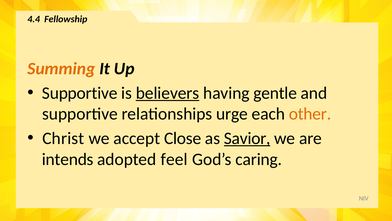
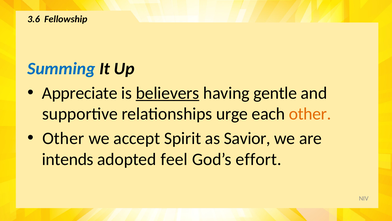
4.4: 4.4 -> 3.6 (34, 19)
Summing colour: orange -> blue (61, 69)
Supportive: Supportive -> Appreciate (80, 93)
Christ: Christ -> Other (63, 138)
Close: Close -> Spirit (183, 138)
Savior underline: present -> none (247, 138)
caring: caring -> effort (259, 159)
